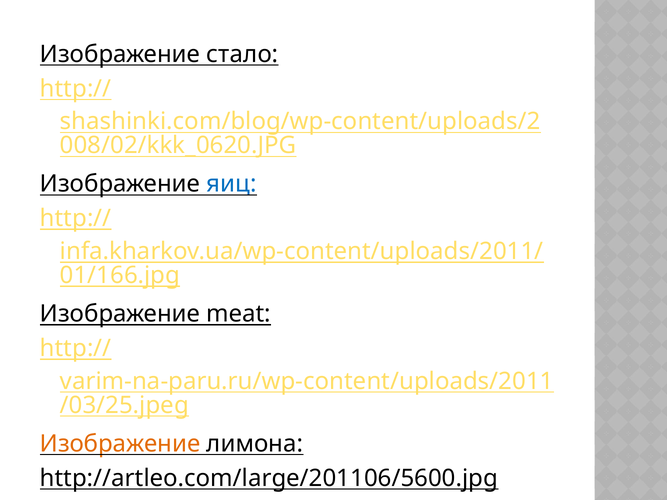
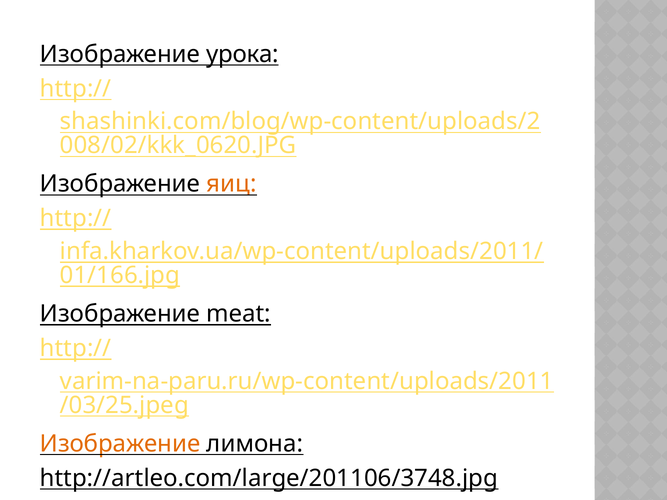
стало: стало -> урока (243, 54)
яиц colour: blue -> orange (232, 184)
http://artleo.com/large/201106/5600.jpg: http://artleo.com/large/201106/5600.jpg -> http://artleo.com/large/201106/3748.jpg (269, 478)
